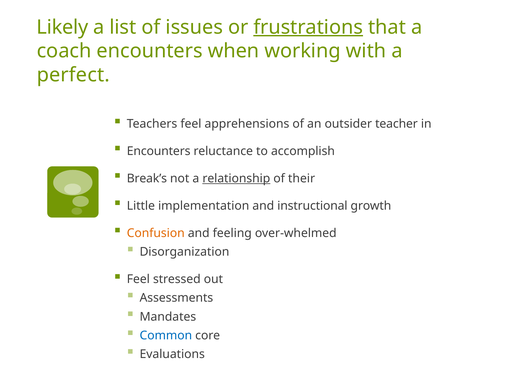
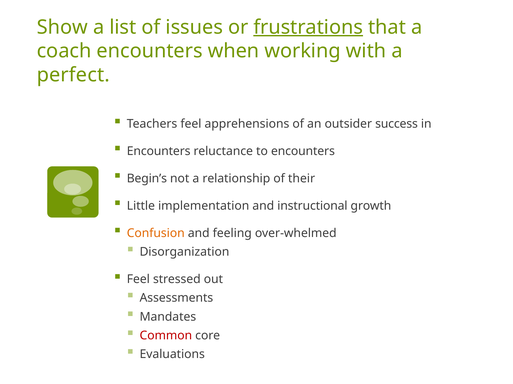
Likely: Likely -> Show (62, 27)
teacher: teacher -> success (397, 124)
to accomplish: accomplish -> encounters (303, 151)
Break’s: Break’s -> Begin’s (147, 179)
relationship underline: present -> none (236, 179)
Common colour: blue -> red (166, 336)
